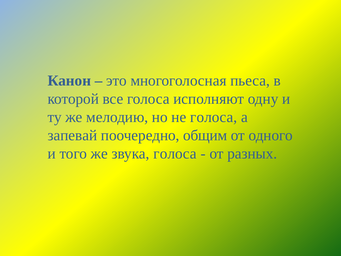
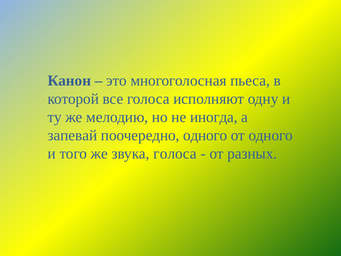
не голоса: голоса -> иногда (214, 117)
поочередно общим: общим -> одного (205, 135)
